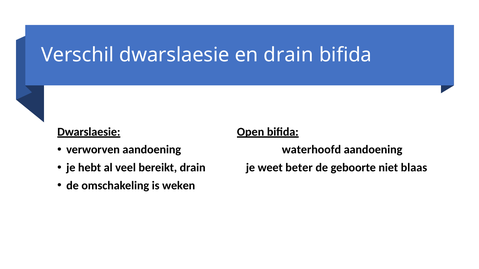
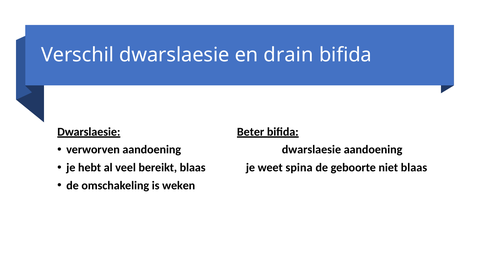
Open: Open -> Beter (251, 132)
aandoening waterhoofd: waterhoofd -> dwarslaesie (311, 150)
bereikt drain: drain -> blaas (193, 168)
beter: beter -> spina (299, 168)
